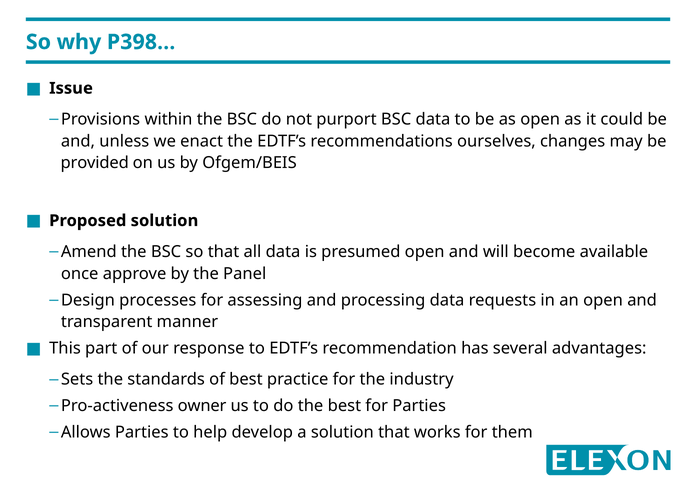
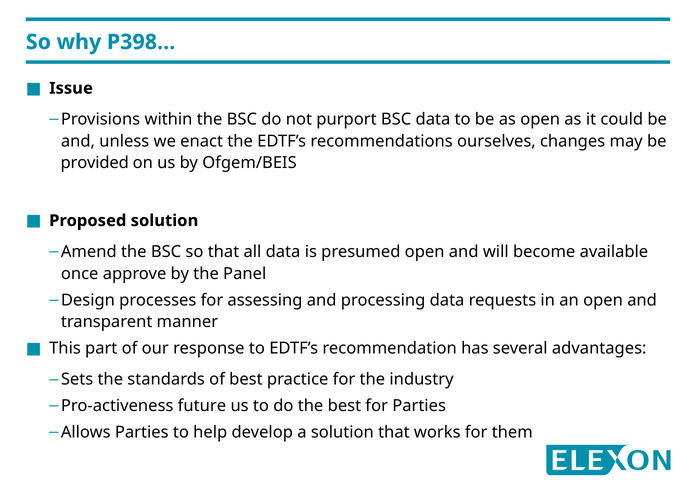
owner: owner -> future (202, 406)
